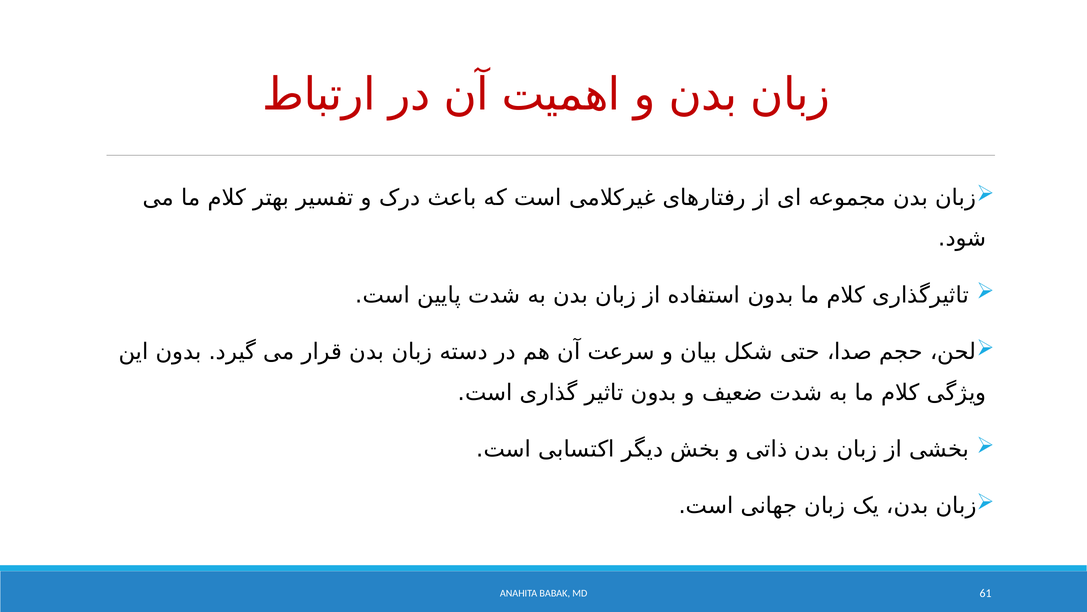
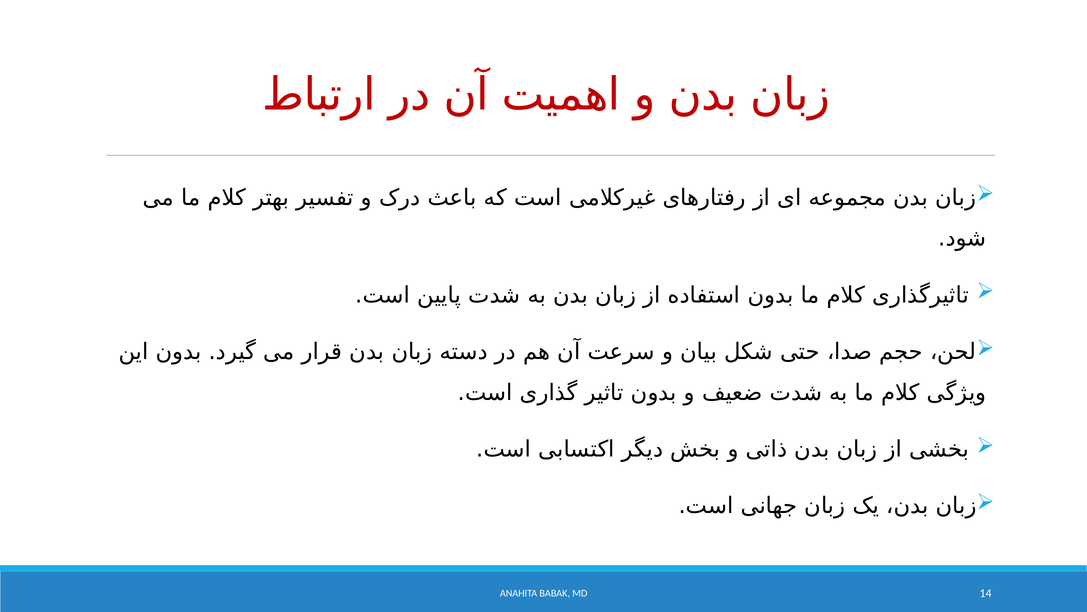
61: 61 -> 14 (986, 593)
